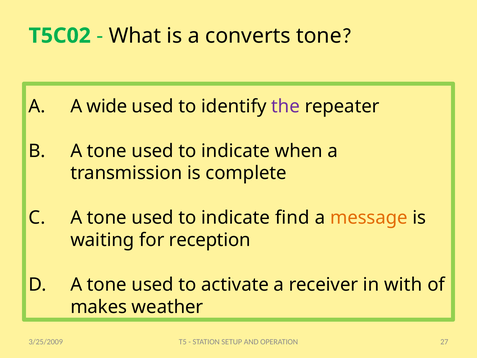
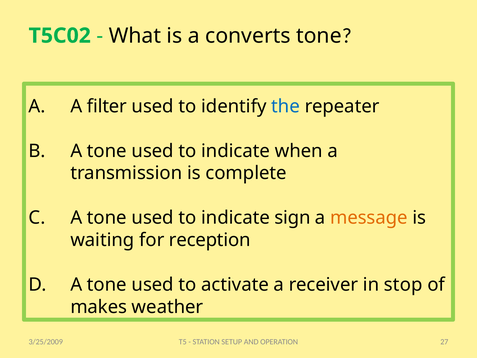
wide: wide -> filter (107, 106)
the colour: purple -> blue (286, 106)
find: find -> sign (293, 218)
with: with -> stop (403, 284)
